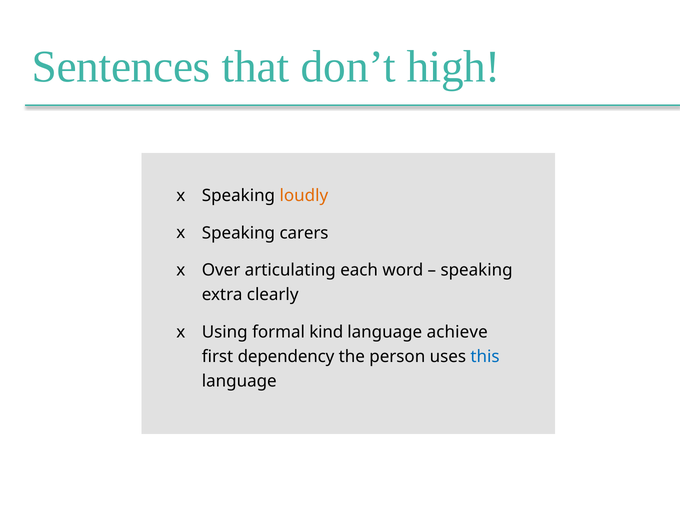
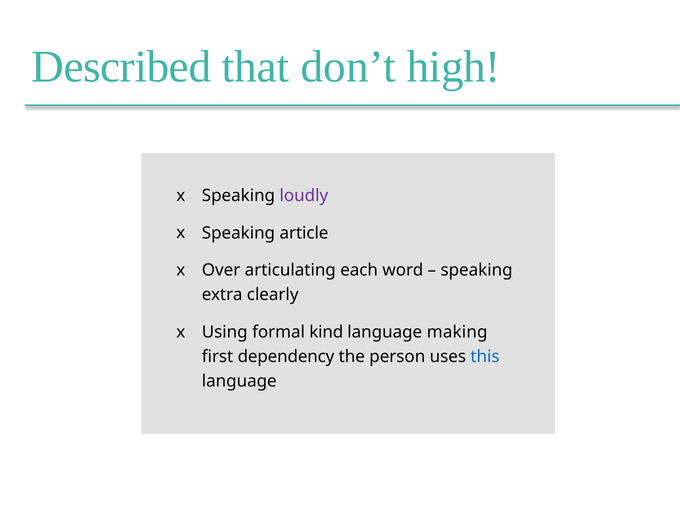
Sentences: Sentences -> Described (121, 67)
loudly colour: orange -> purple (304, 196)
carers: carers -> article (304, 233)
achieve: achieve -> making (457, 332)
